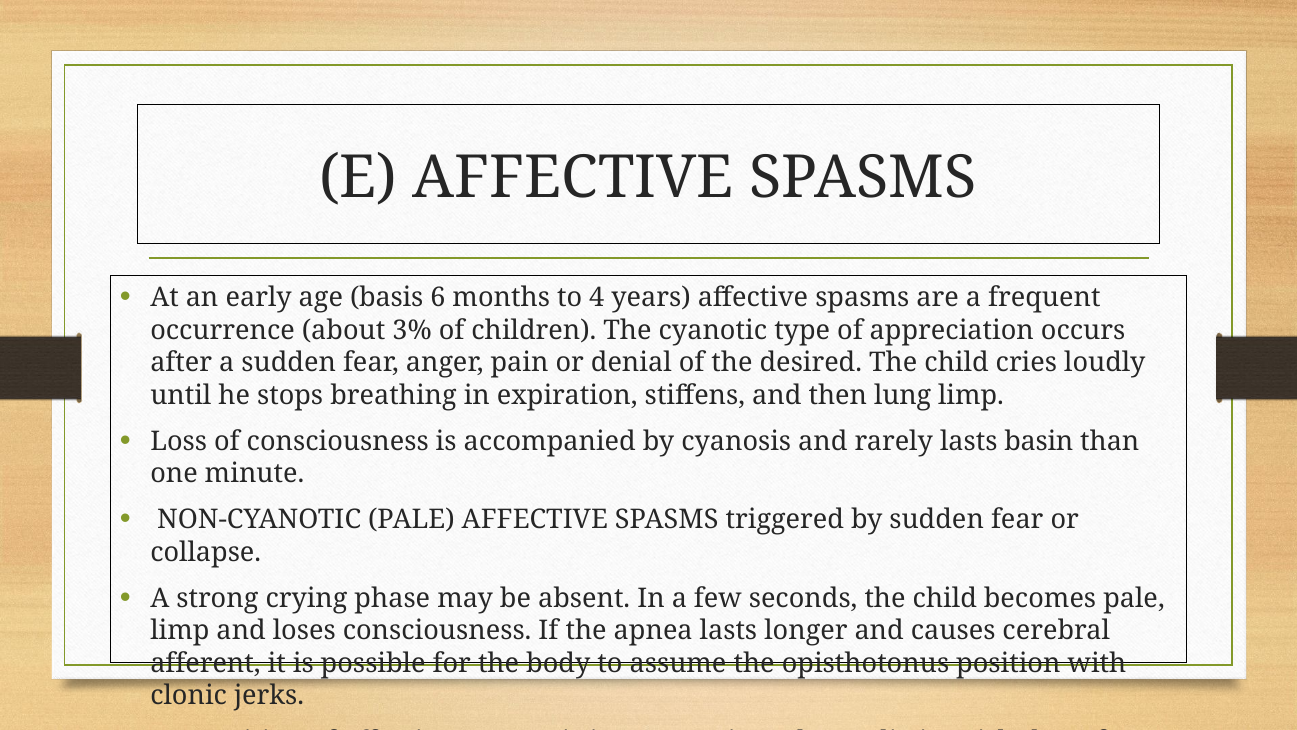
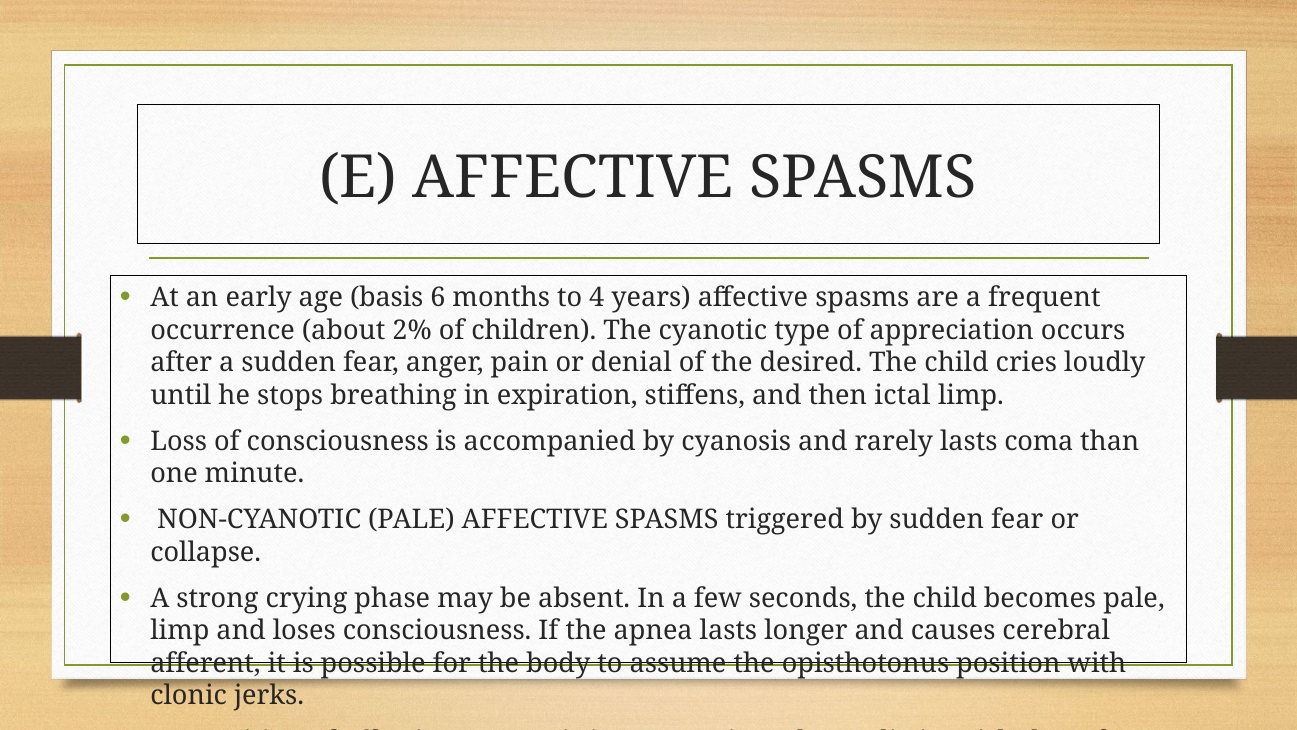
3%: 3% -> 2% (412, 330)
lung: lung -> ictal (902, 395)
basin: basin -> coma (1039, 441)
